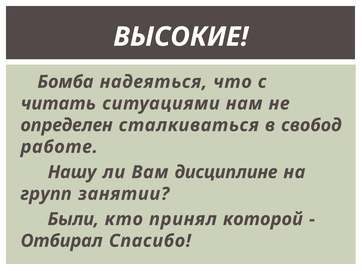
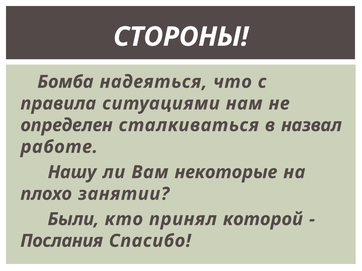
ВЫСОКИЕ: ВЫСОКИЕ -> СТОРОНЫ (181, 37)
читать: читать -> правила (58, 104)
свобод: свобод -> назвал (312, 125)
дисциплине: дисциплине -> некоторые (226, 172)
групп: групп -> плохо (46, 194)
Отбирал: Отбирал -> Послания (62, 241)
